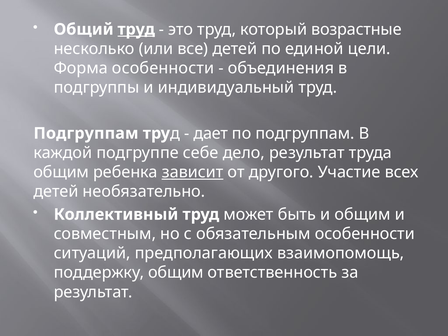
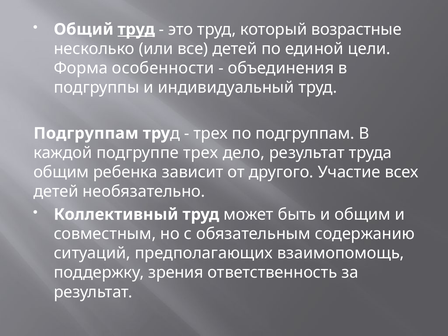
дает: дает -> трех (211, 133)
подгруппе себе: себе -> трех (201, 153)
зависит underline: present -> none (193, 172)
обязательным особенности: особенности -> содержанию (365, 234)
поддержку общим: общим -> зрения (176, 273)
